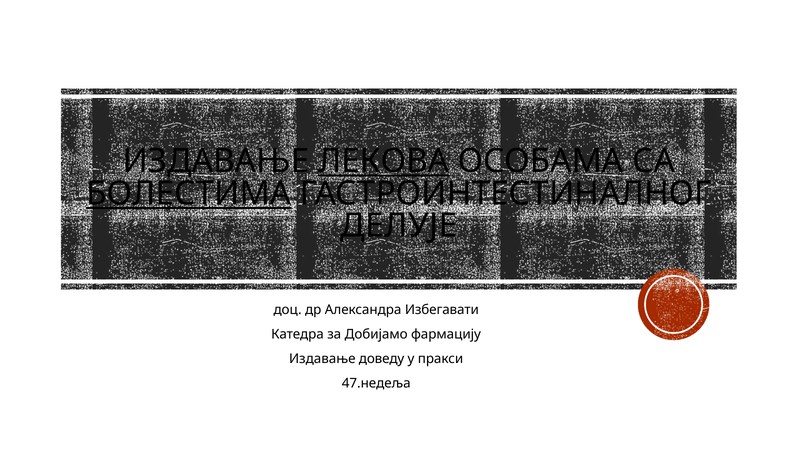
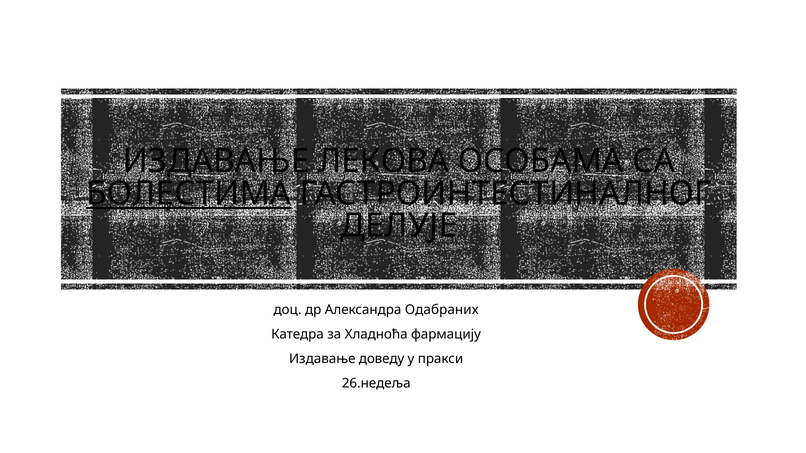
ЛЕКОВА underline: present -> none (384, 161)
Избегавати: Избегавати -> Одабраних (442, 310)
Добијамо: Добијамо -> Хладноћа (376, 334)
47.недеља: 47.недеља -> 26.недеља (376, 384)
